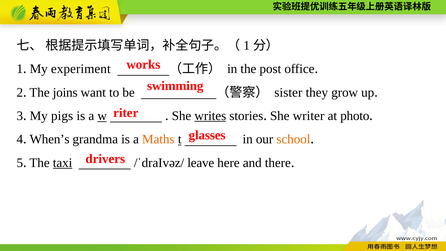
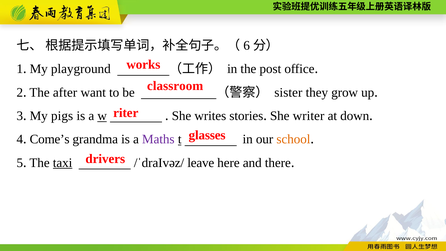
1: 1 -> 6 (247, 46)
experiment: experiment -> playground (81, 69)
swimming: swimming -> classroom (175, 86)
joins: joins -> after (65, 92)
writes underline: present -> none (210, 116)
photo: photo -> down (355, 116)
When’s: When’s -> Come’s (50, 139)
Maths colour: orange -> purple (158, 139)
